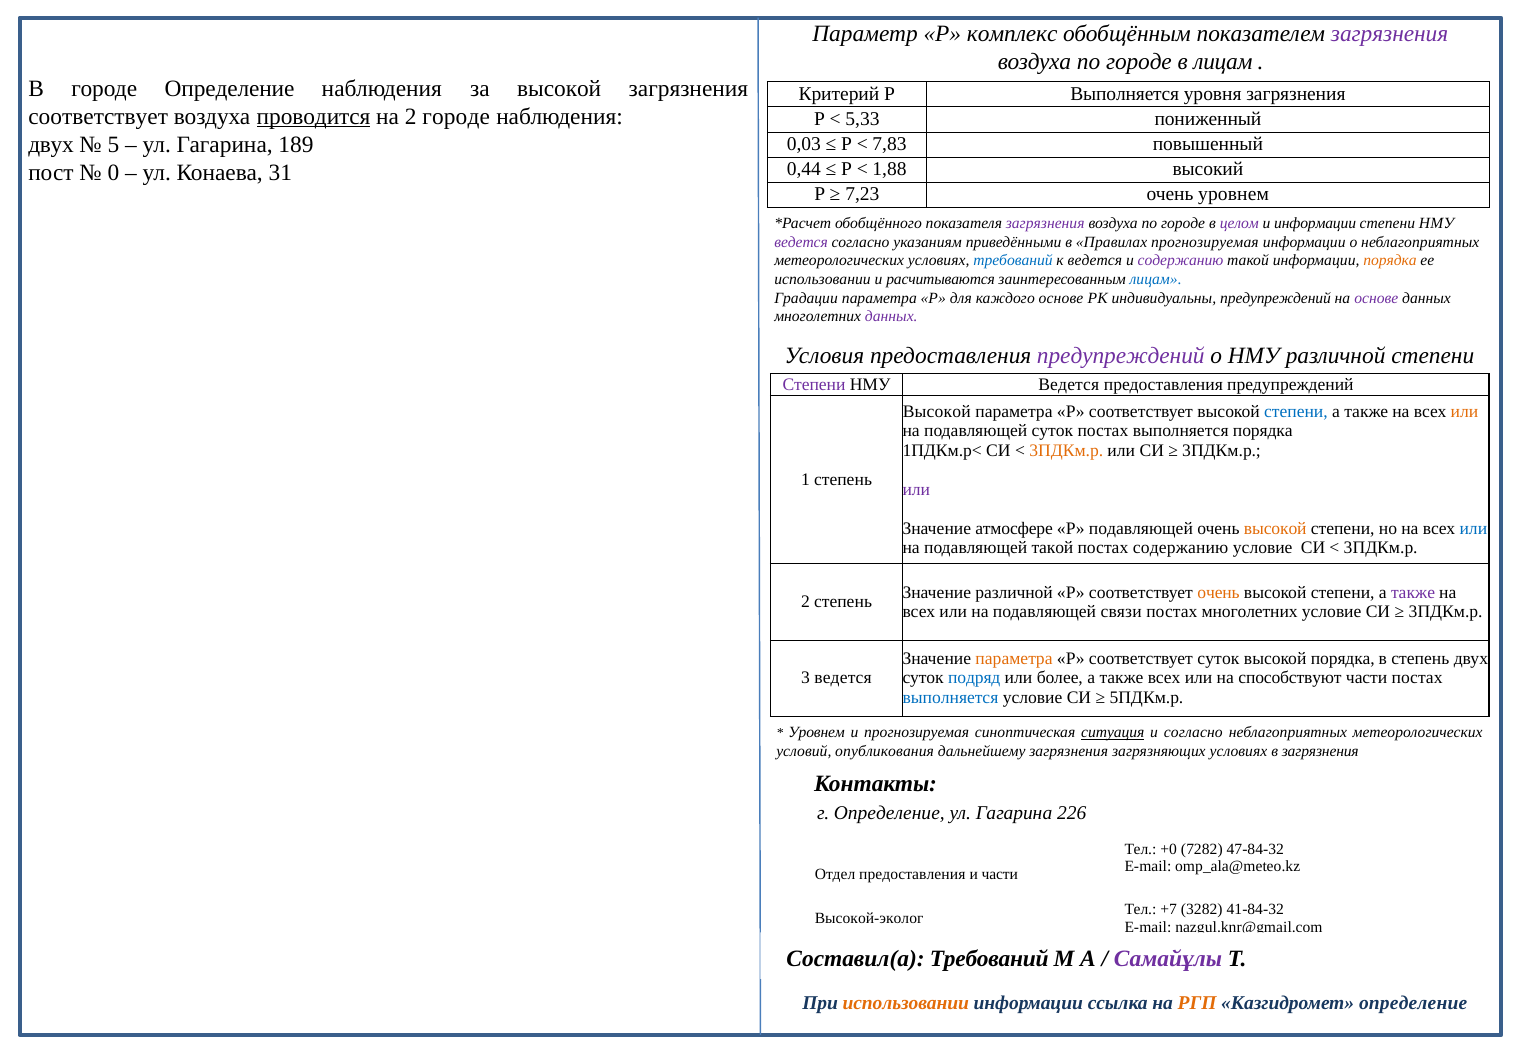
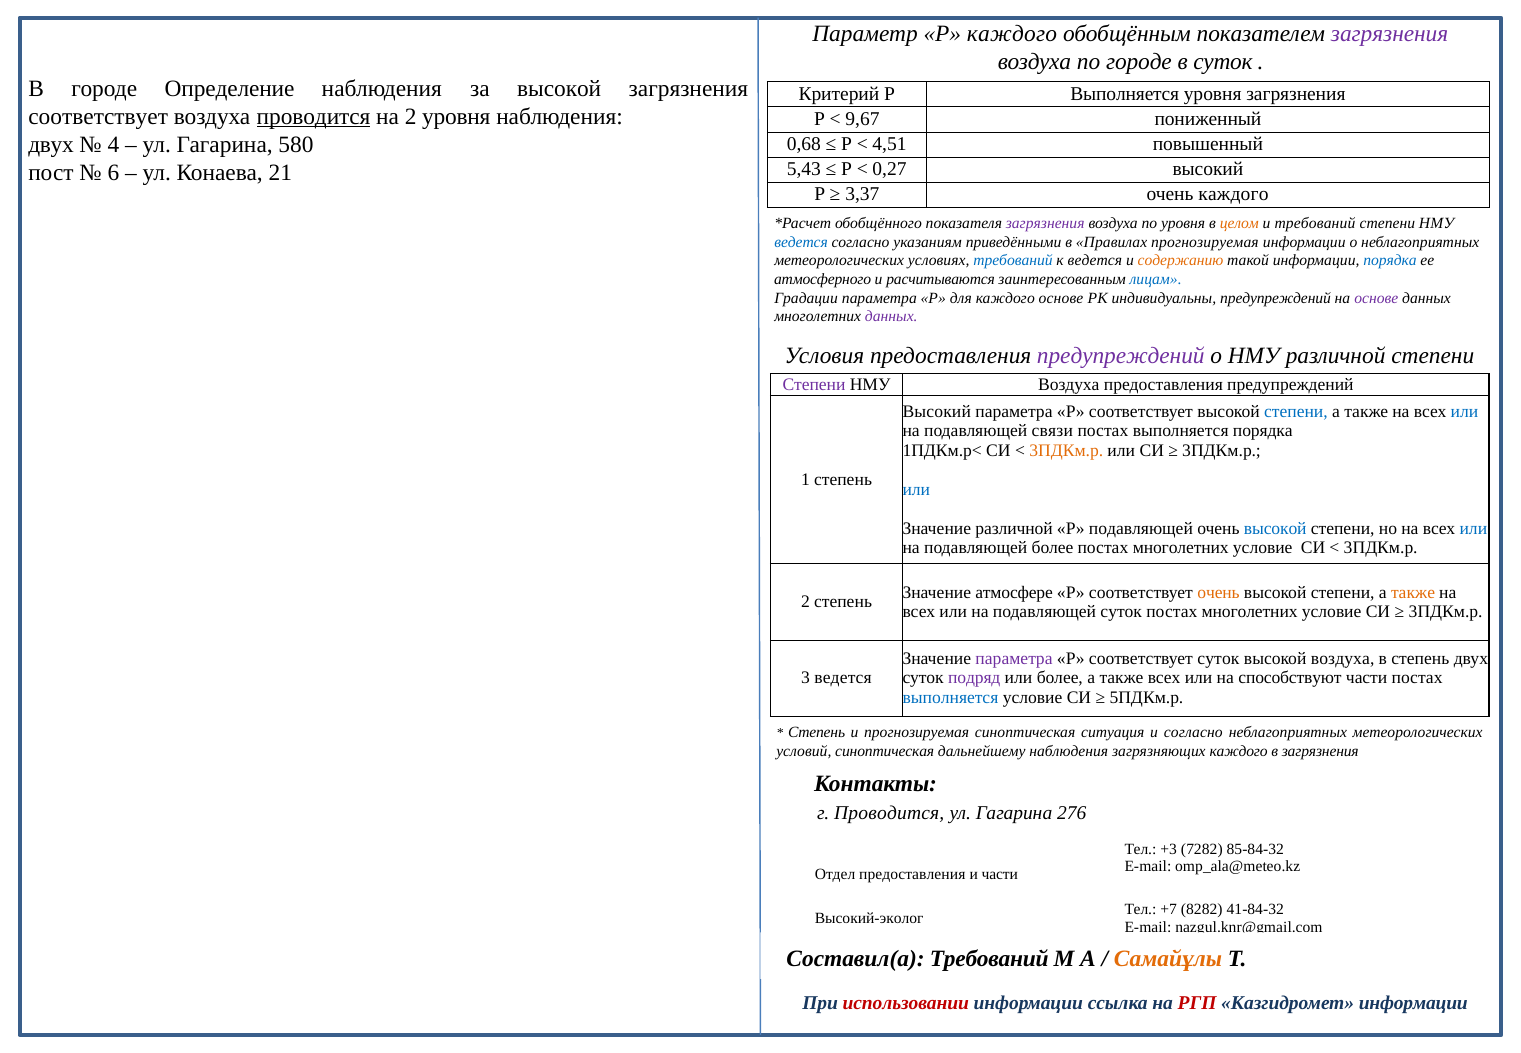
Р комплекс: комплекс -> каждого (1012, 33)
в лицам: лицам -> суток (1223, 61)
2 городе: городе -> уровня (456, 116)
5,33: 5,33 -> 9,67 (863, 119)
5: 5 -> 4 (113, 145)
189: 189 -> 580 (296, 145)
0,03: 0,03 -> 0,68 (804, 144)
7,83: 7,83 -> 4,51 (890, 144)
0,44: 0,44 -> 5,43 (804, 169)
1,88: 1,88 -> 0,27 (890, 169)
0: 0 -> 6 (113, 173)
31: 31 -> 21 (280, 173)
7,23: 7,23 -> 3,37 (862, 195)
очень уровнем: уровнем -> каждого (1234, 195)
городе: городе -> уровня (1183, 223)
целом colour: purple -> orange (1239, 223)
и информации: информации -> требований (1315, 223)
ведется colour: purple -> blue (801, 242)
содержанию colour: purple -> orange (1181, 261)
порядка colour: orange -> blue (1390, 261)
использовании: использовании -> атмосферного (823, 279)
Ведется: Ведется -> Воздуха (1069, 384)
Высокой: Высокой -> Высокий (937, 411)
или colour: orange -> blue (1464, 411)
подавляющей суток: суток -> связи (1052, 431)
или colour: purple -> blue (916, 489)
Значение атмосфере: атмосфере -> различной (1014, 528)
высокой colour: orange -> blue (1275, 528)
подавляющей такой: такой -> более (1052, 548)
содержанию: содержанию -> многолетних (1181, 548)
Значение различной: различной -> атмосфере (1014, 592)
также colour: purple -> orange (1413, 592)
подавляющей связи: связи -> суток (1121, 612)
параметра colour: orange -> purple (1014, 659)
высокой порядка: порядка -> воздуха (1343, 659)
подряд colour: blue -> purple (974, 678)
Уровнем: Уровнем -> Степень (817, 733)
ситуация underline: present -> none (1113, 733)
условий опубликования: опубликования -> синоптическая (885, 751)
дальнейшему загрязнения: загрязнения -> наблюдения (1069, 751)
загрязняющих условиях: условиях -> каждого (1239, 751)
г Определение: Определение -> Проводится (889, 813)
226: 226 -> 276 (1072, 813)
+0: +0 -> +3 (1169, 849)
47-84-32: 47-84-32 -> 85-84-32 (1255, 849)
3282: 3282 -> 8282 (1202, 910)
Высокой-эколог: Высокой-эколог -> Высокий-эколог (869, 918)
Самайұлы colour: purple -> orange (1168, 959)
использовании colour: orange -> red (906, 1003)
РГП colour: orange -> red (1197, 1003)
Казгидромет определение: определение -> информации (1413, 1003)
